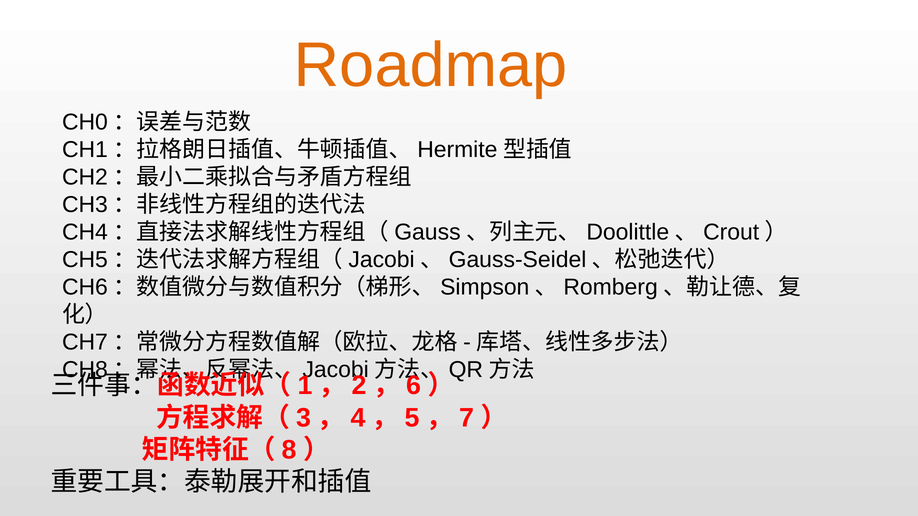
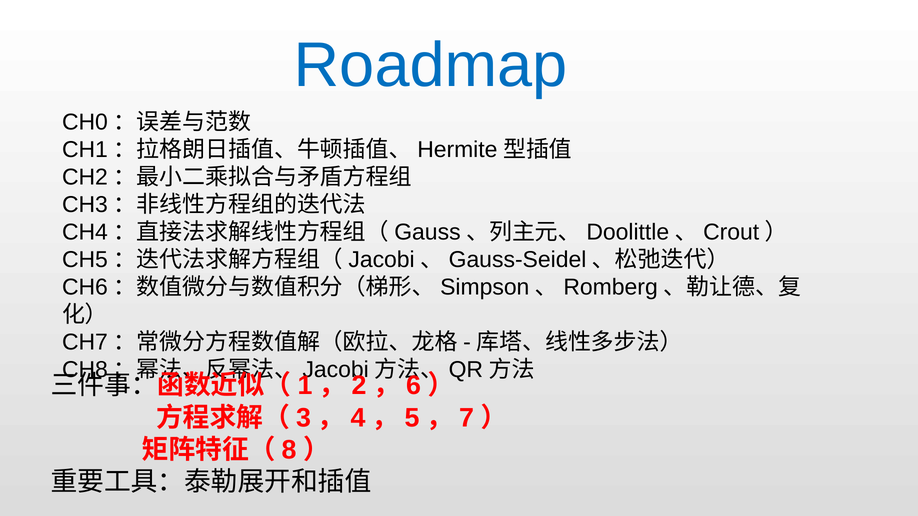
Roadmap colour: orange -> blue (431, 66)
